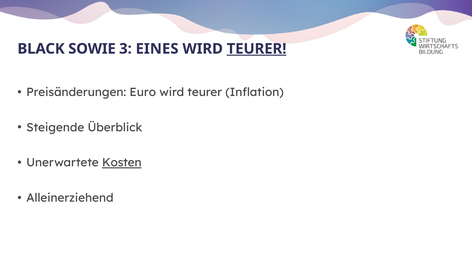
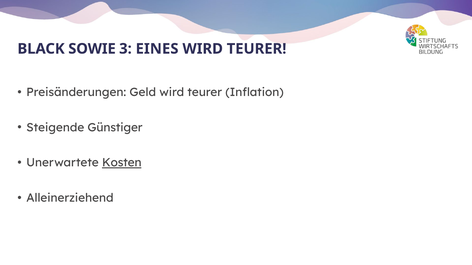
TEURER underline: present -> none (257, 49)
Euro: Euro -> Geld (143, 92)
Überblick: Überblick -> Günstiger (115, 128)
